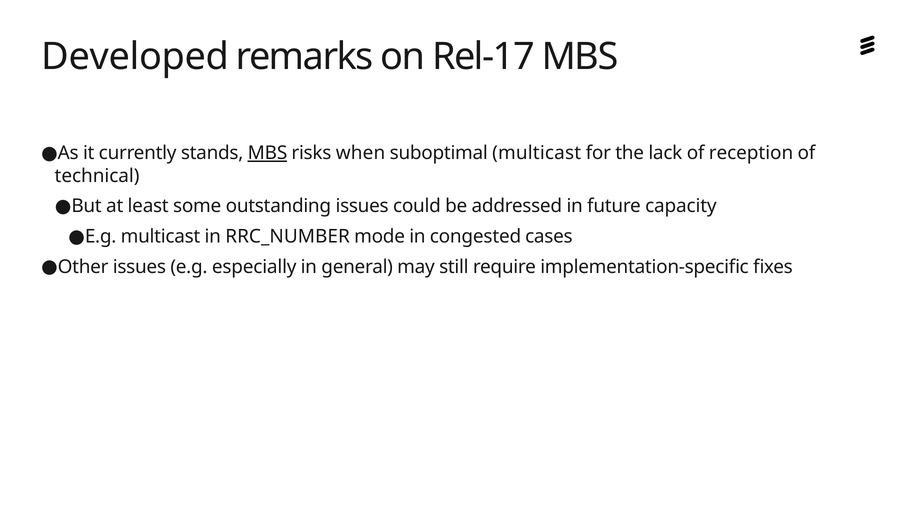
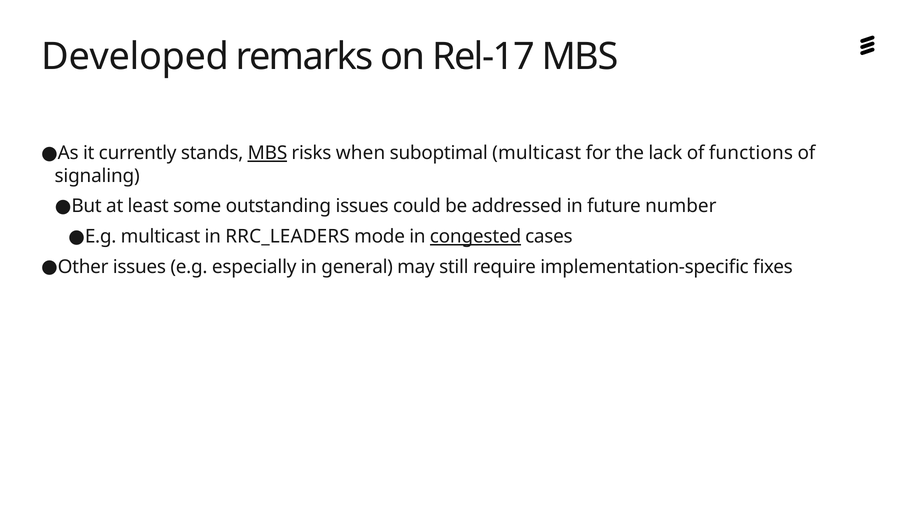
reception: reception -> functions (751, 153)
technical: technical -> signaling (97, 176)
capacity: capacity -> number (681, 206)
RRC_NUMBER: RRC_NUMBER -> RRC_LEADERS (288, 237)
congested underline: none -> present (475, 237)
